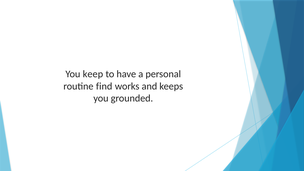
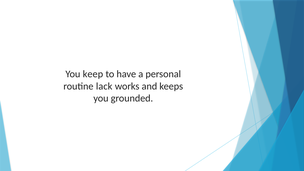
find: find -> lack (104, 86)
